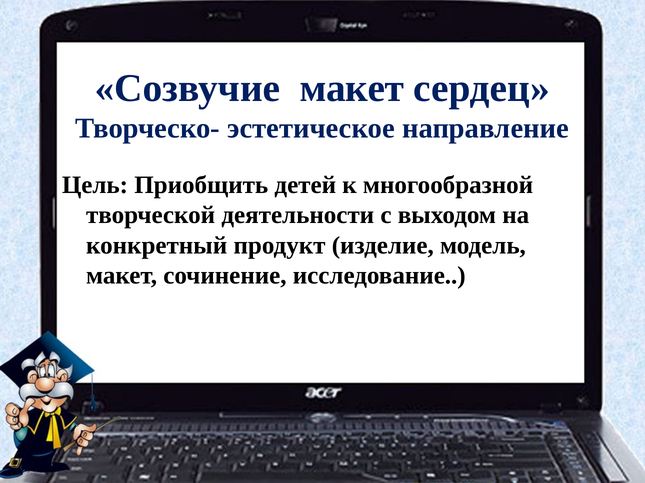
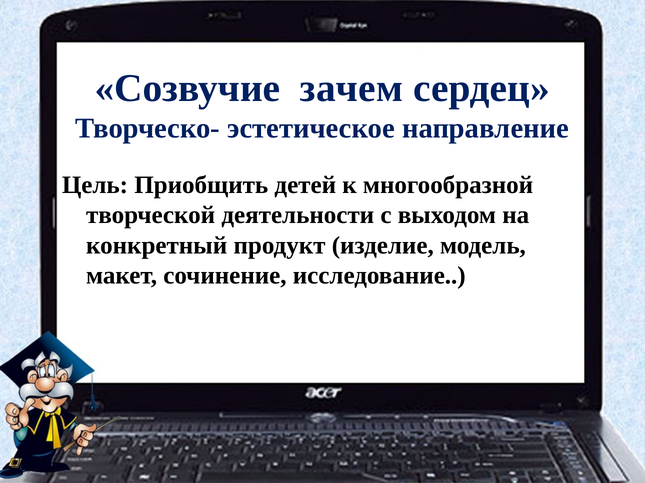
Созвучие макет: макет -> зачем (351, 89)
